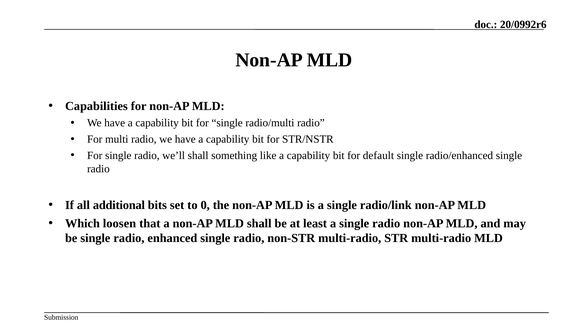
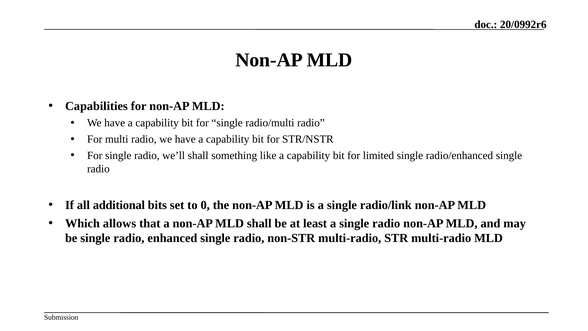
default: default -> limited (378, 155)
loosen: loosen -> allows (120, 223)
